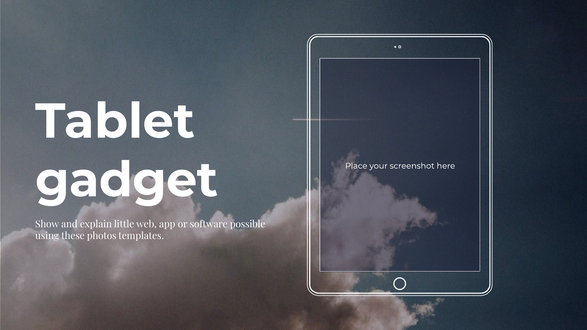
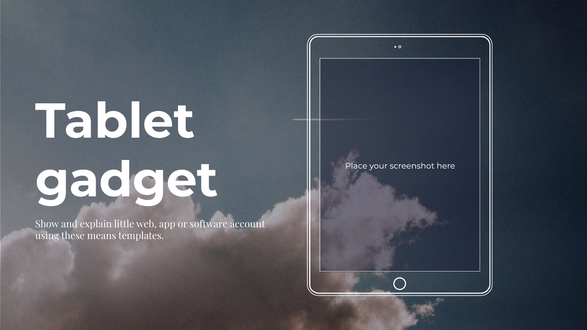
possible: possible -> account (248, 224)
photos: photos -> means (102, 236)
